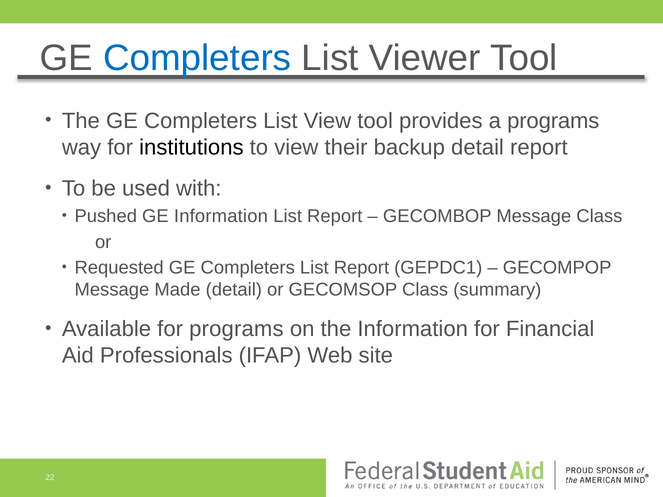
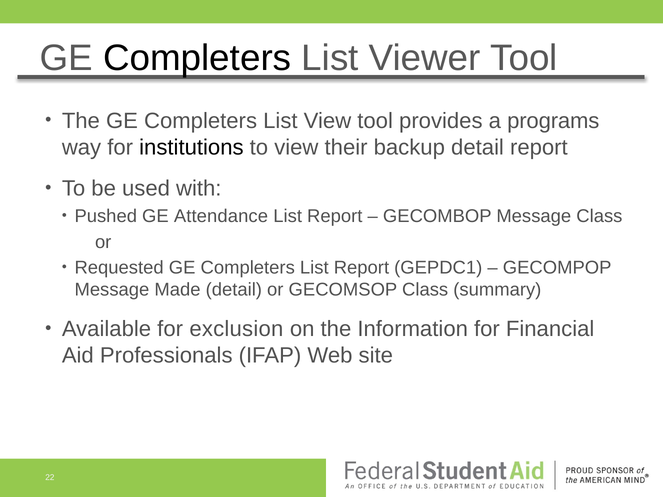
Completers colour: blue -> black (197, 58)
GE Information: Information -> Attendance (221, 216)
for programs: programs -> exclusion (236, 329)
